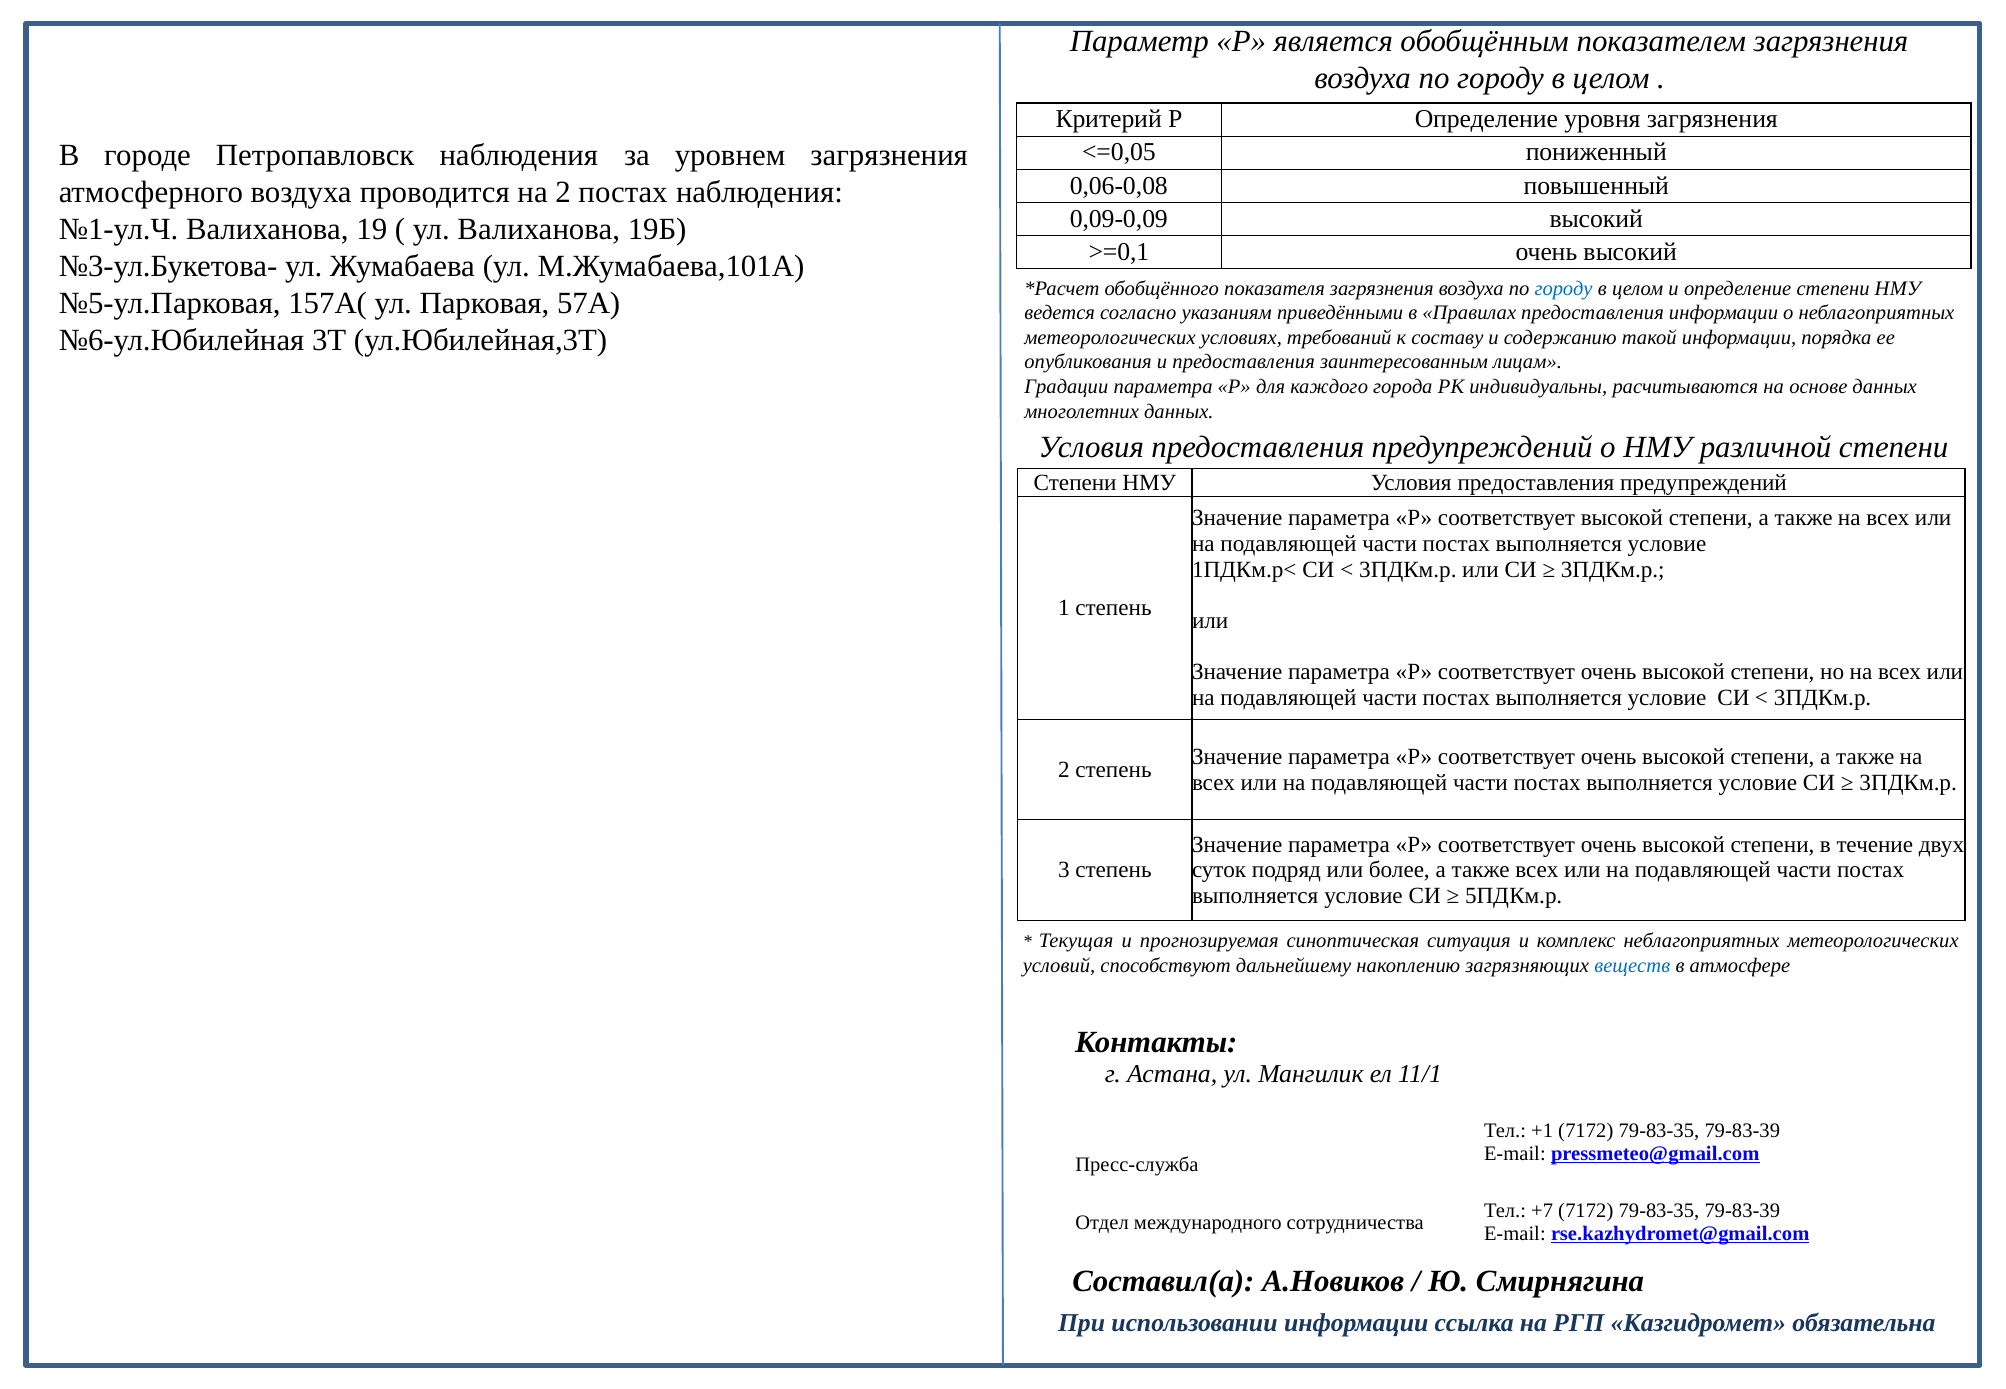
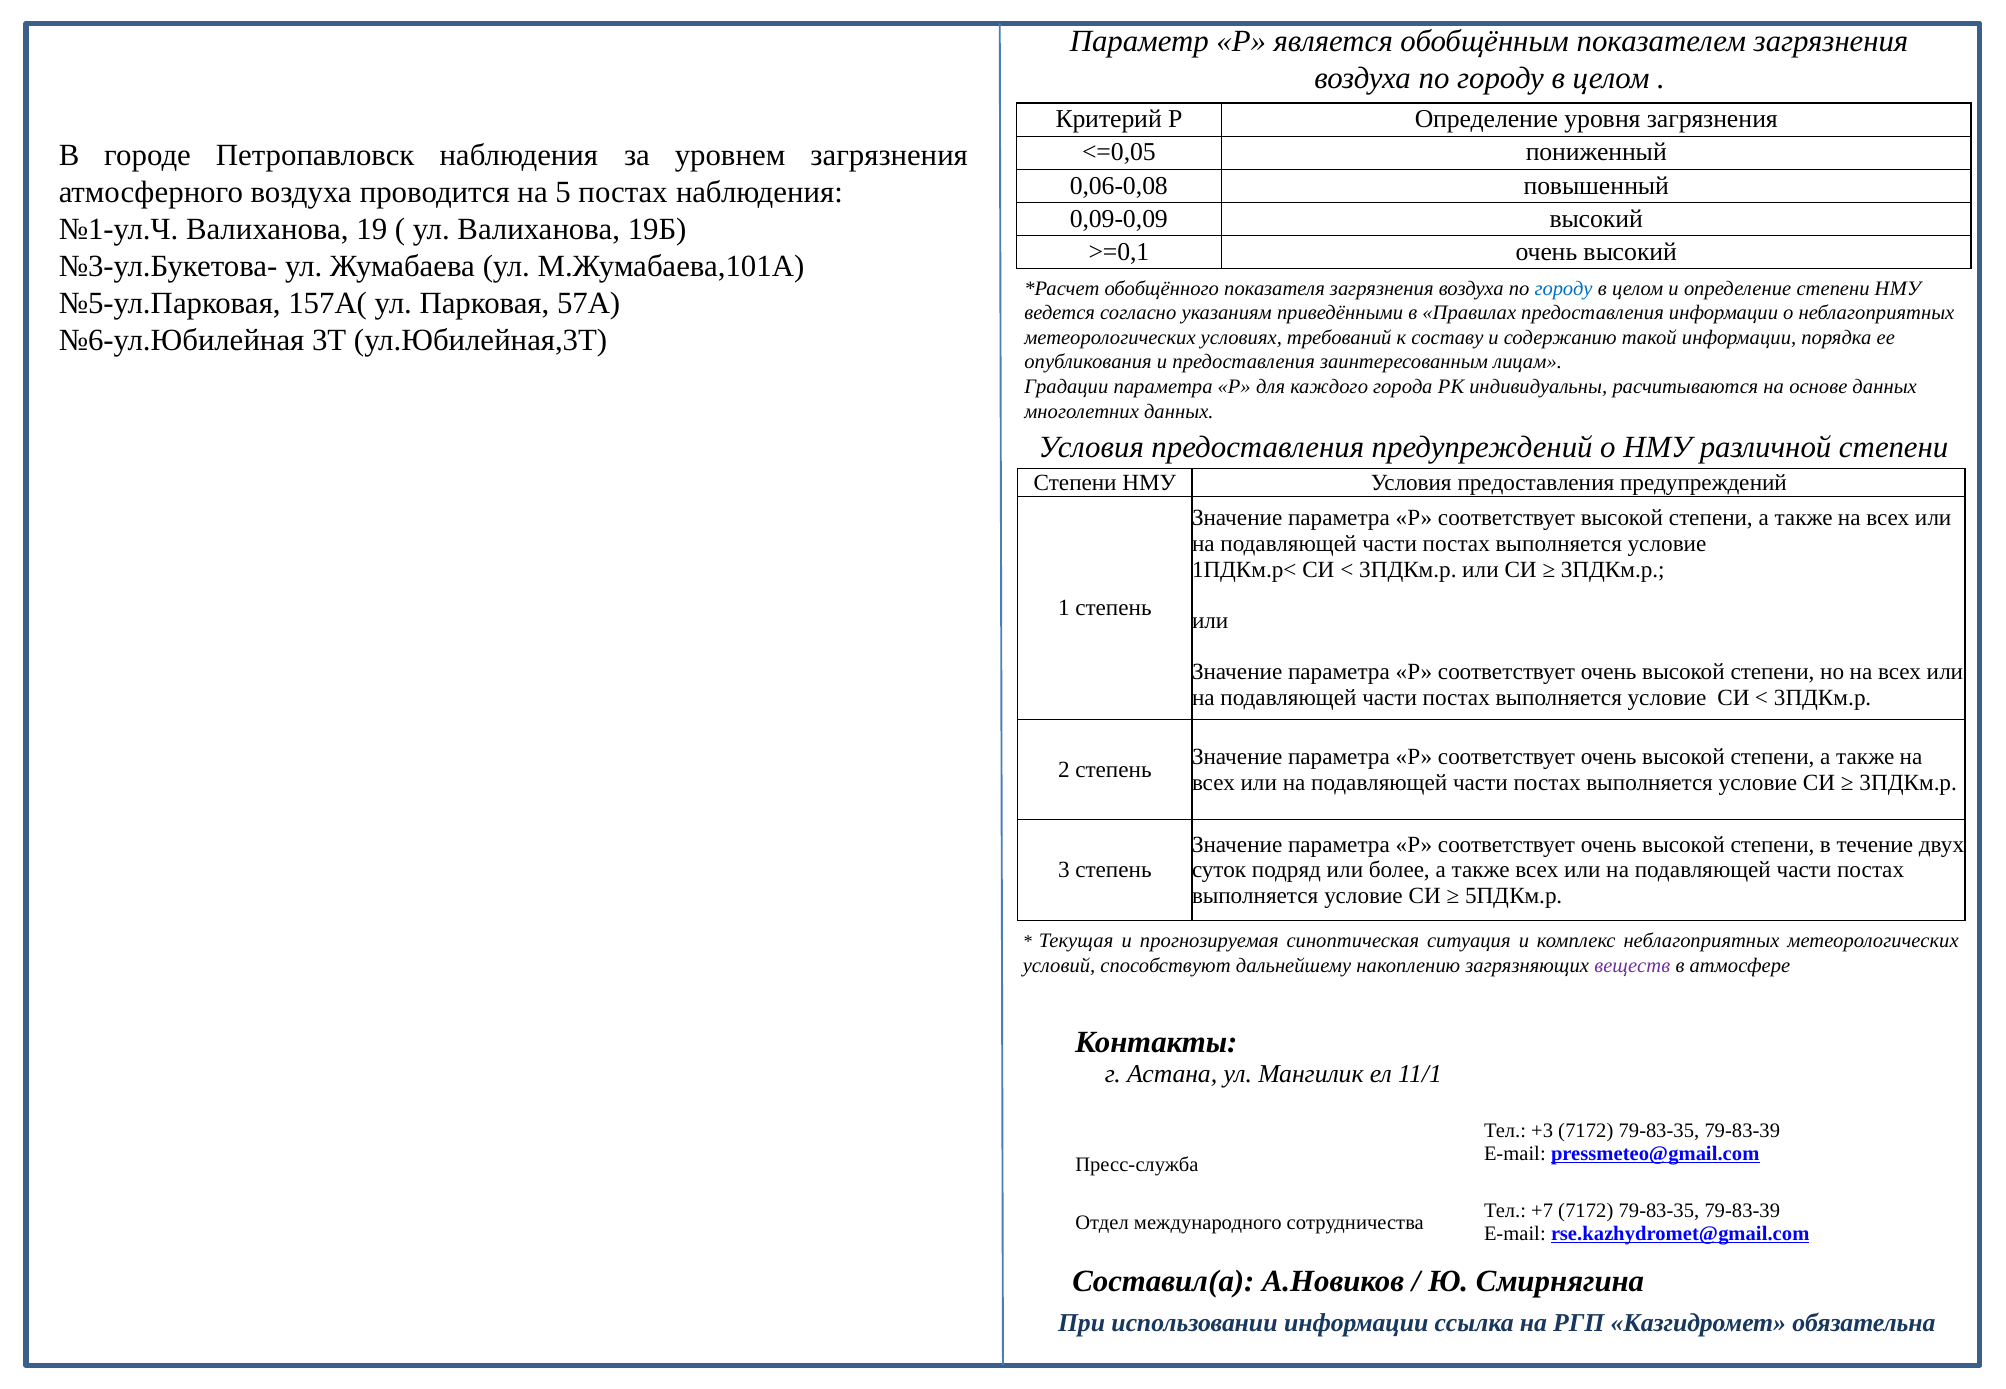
на 2: 2 -> 5 (563, 192)
веществ colour: blue -> purple (1632, 965)
+1: +1 -> +3 (1542, 1131)
